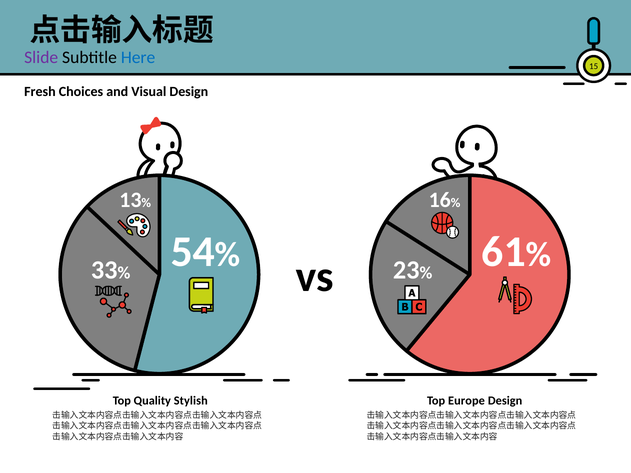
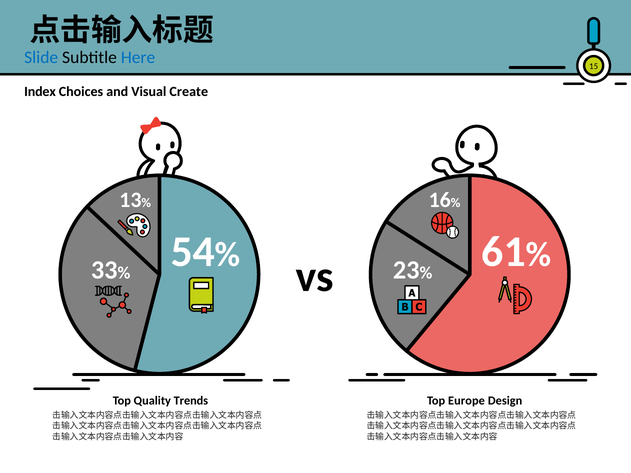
Slide colour: purple -> blue (41, 58)
Fresh: Fresh -> Index (40, 92)
Visual Design: Design -> Create (189, 92)
Stylish: Stylish -> Trends (191, 401)
